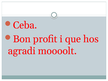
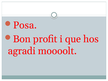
Ceba: Ceba -> Posa (25, 25)
